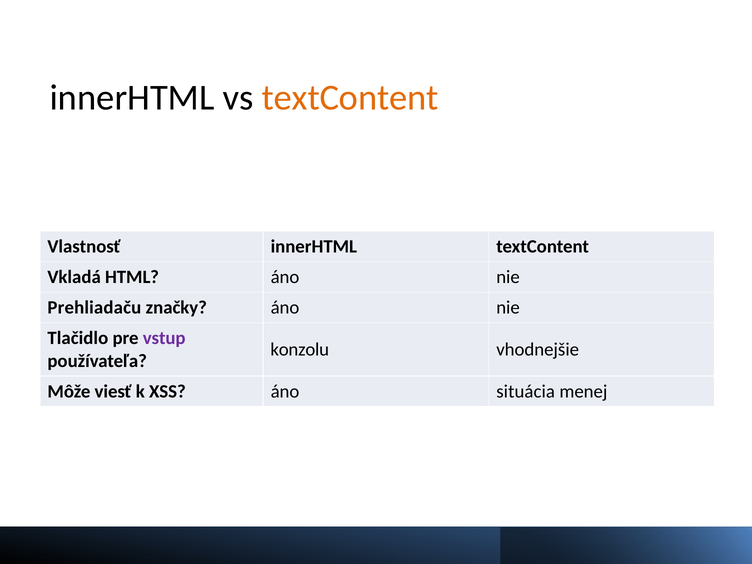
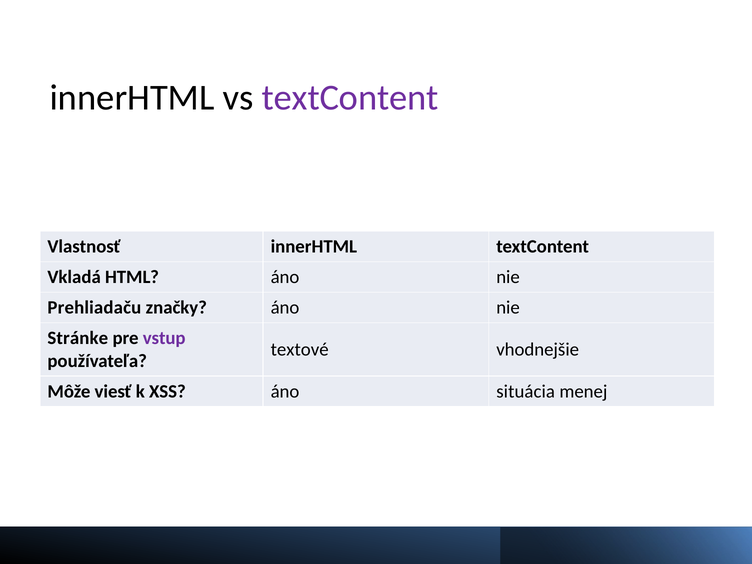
textContent colour: orange -> purple (350, 98)
Tlačidlo: Tlačidlo -> Stránke (78, 338)
konzolu: konzolu -> textové (300, 350)
